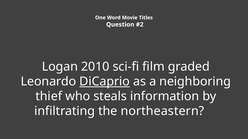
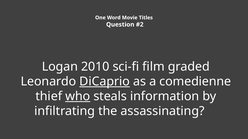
neighboring: neighboring -> comedienne (195, 82)
who underline: none -> present (78, 97)
northeastern: northeastern -> assassinating (163, 112)
